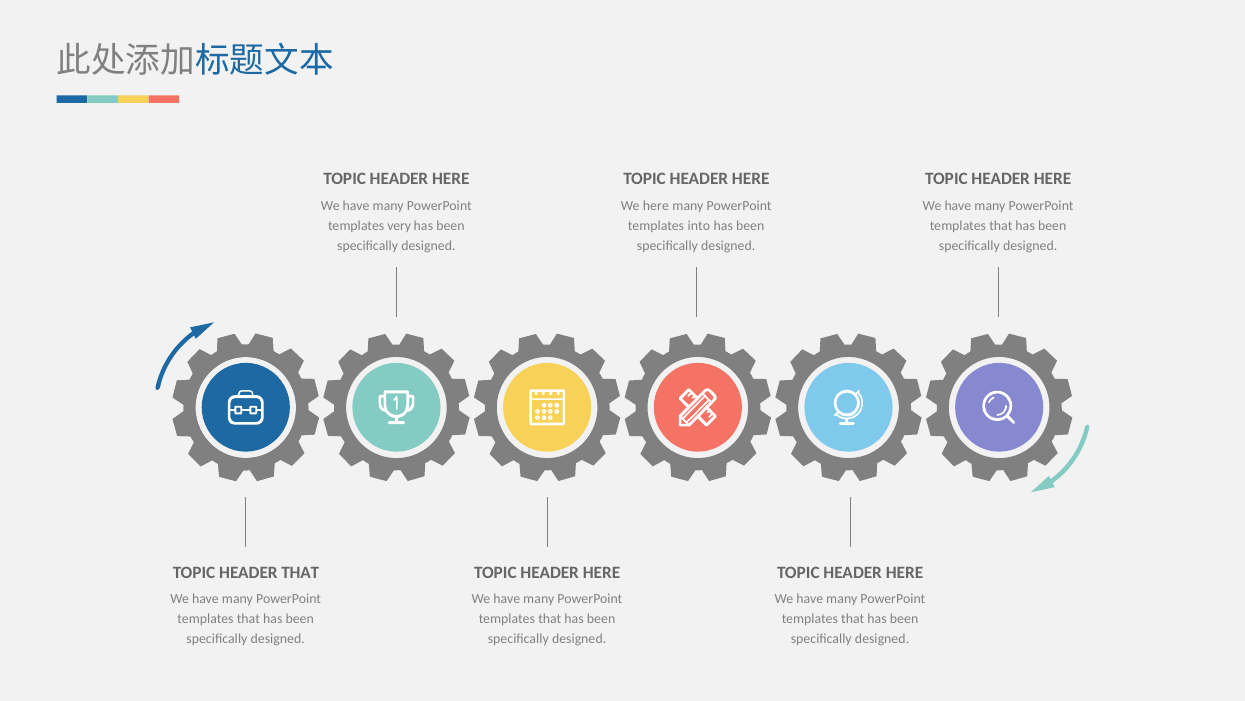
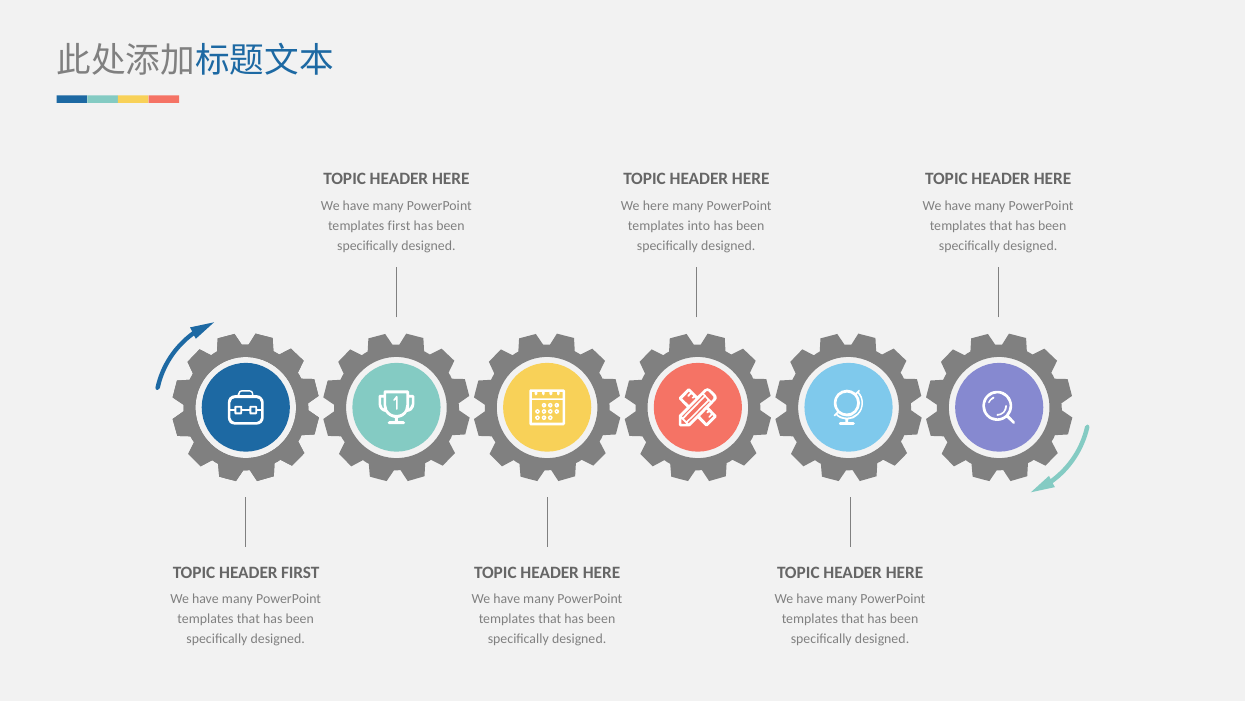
templates very: very -> first (399, 226)
HEADER THAT: THAT -> FIRST (300, 572)
